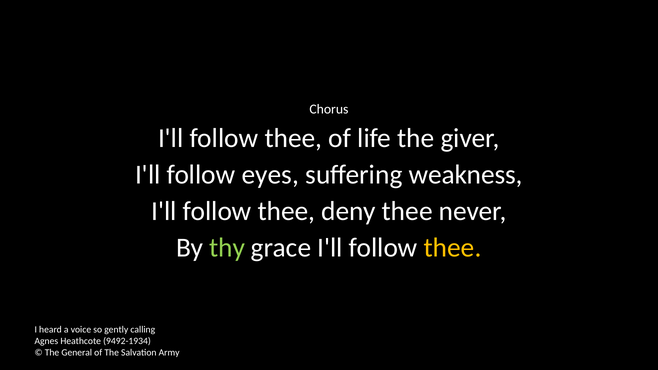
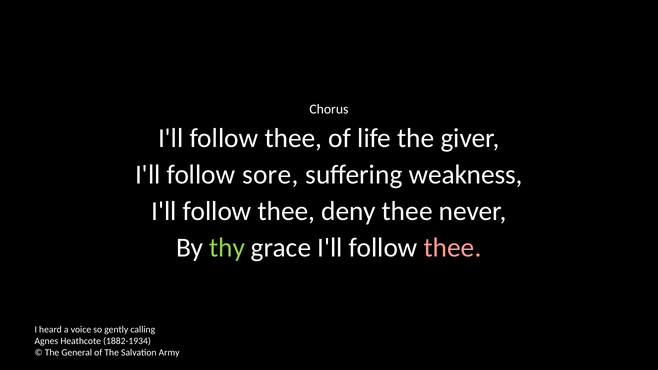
eyes: eyes -> sore (270, 175)
thee colour: yellow -> pink (453, 248)
9492-1934: 9492-1934 -> 1882-1934 (127, 341)
